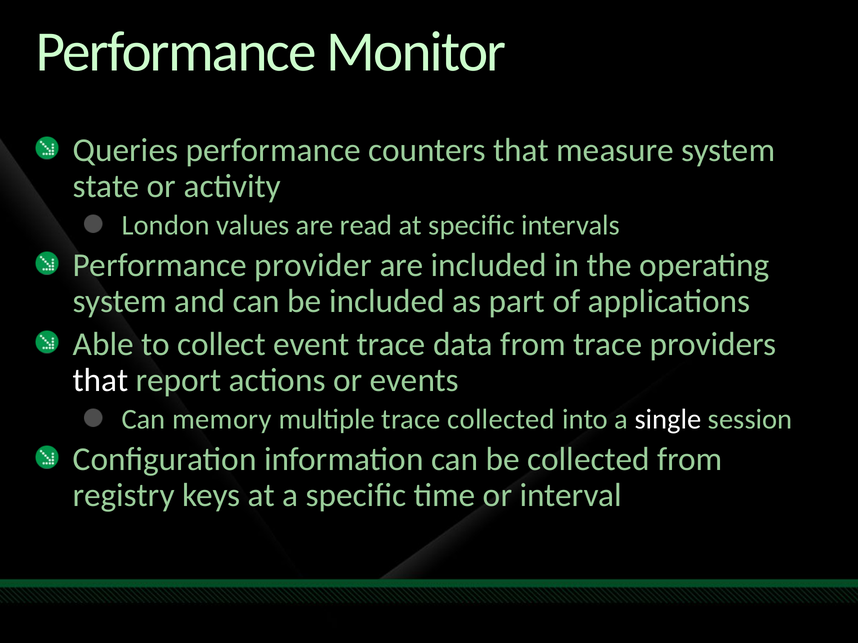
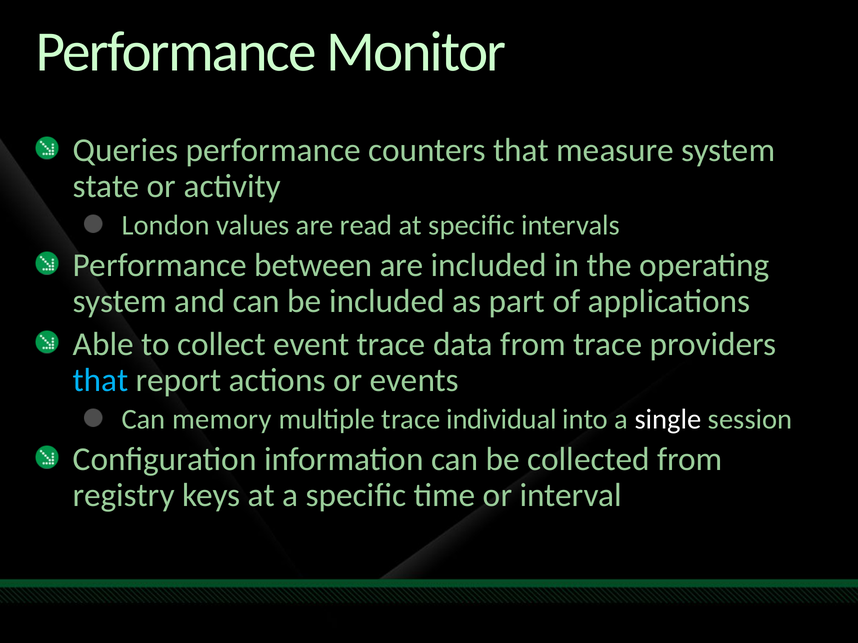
provider: provider -> between (313, 266)
that colour: white -> light blue (101, 380)
trace collected: collected -> individual (501, 420)
